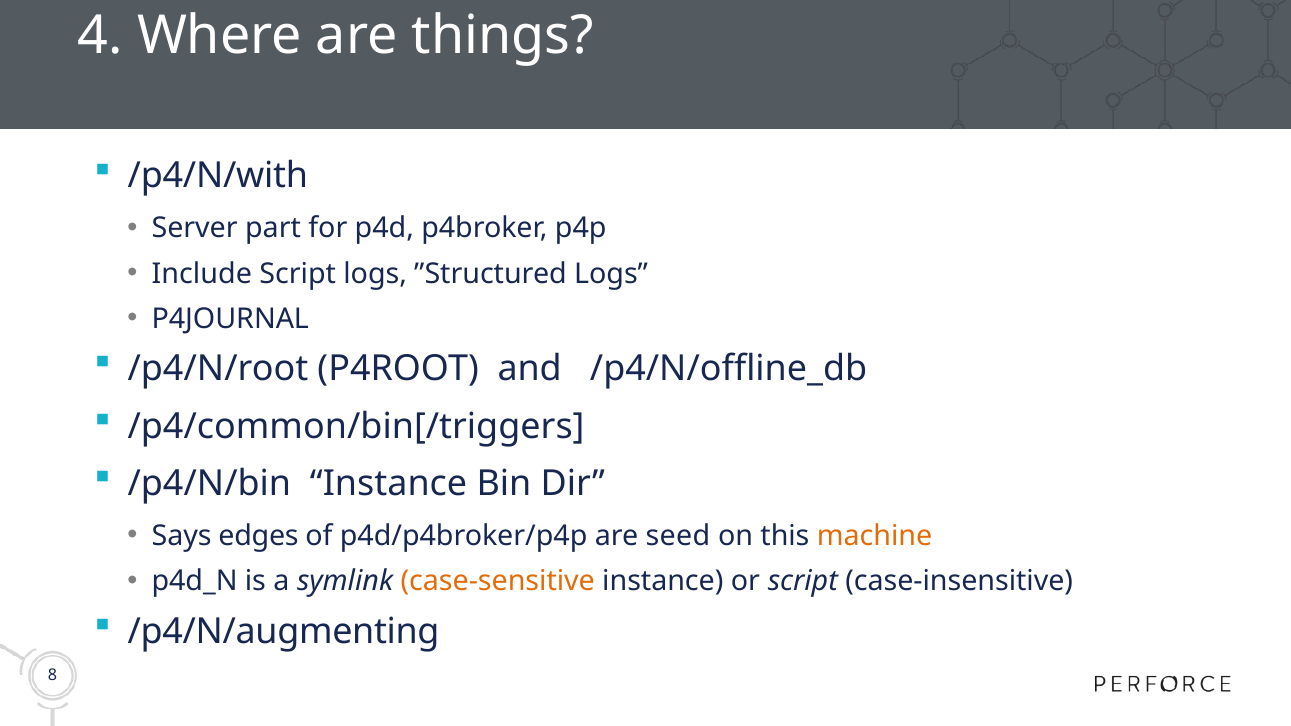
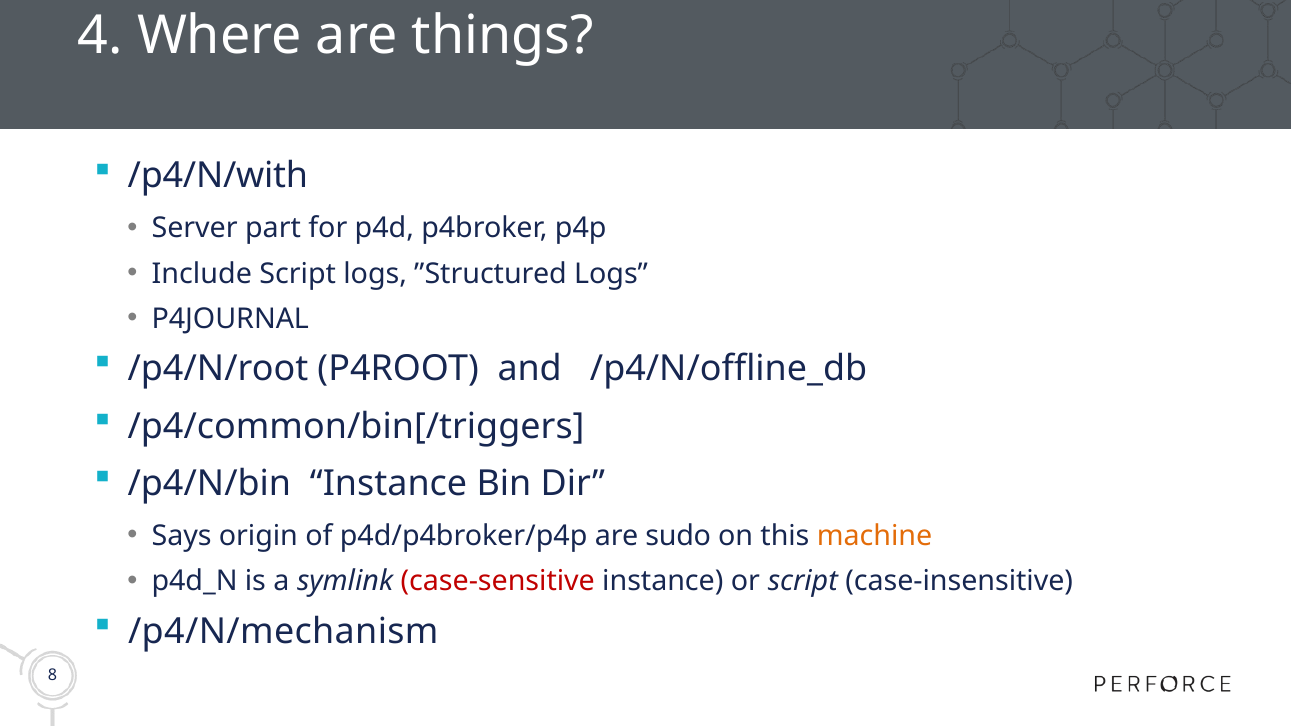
edges: edges -> origin (258, 536)
seed: seed -> sudo (678, 536)
case-sensitive colour: orange -> red (498, 581)
/p4/N/augmenting: /p4/N/augmenting -> /p4/N/mechanism (283, 631)
